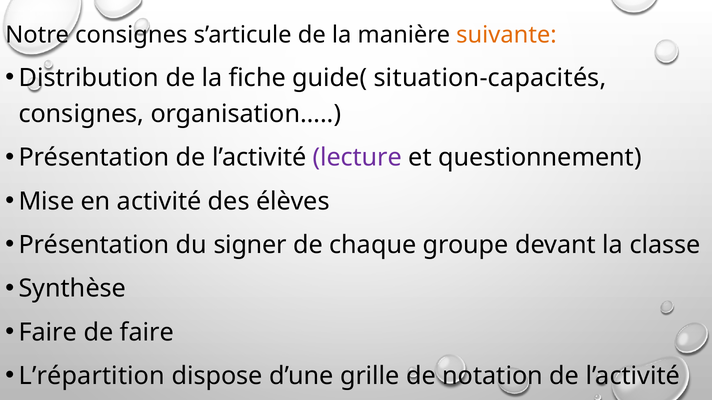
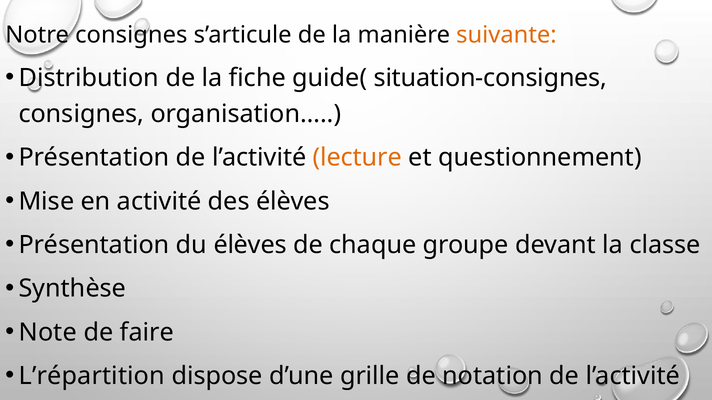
situation-capacités: situation-capacités -> situation-consignes (490, 78)
lecture colour: purple -> orange (357, 158)
du signer: signer -> élèves (250, 245)
Faire: Faire -> Note (48, 333)
